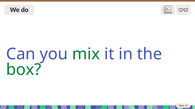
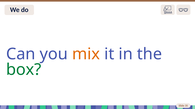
mix colour: green -> orange (86, 54)
